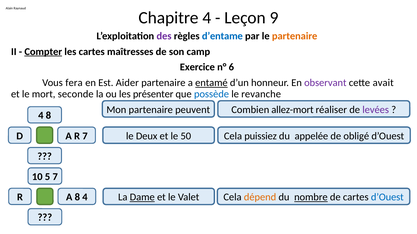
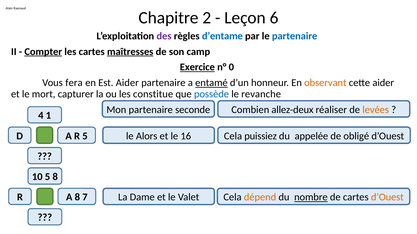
Chapitre 4: 4 -> 2 (207, 18)
9: 9 -> 6 (274, 18)
partenaire colour: orange -> blue (295, 36)
maîtresses underline: none -> present (130, 52)
Exercice underline: none -> present (197, 67)
6: 6 -> 0 (231, 67)
observant colour: purple -> orange (325, 83)
cette avait: avait -> aider (383, 83)
seconde: seconde -> capturer (76, 94)
présenter: présenter -> constitue (153, 94)
peuvent: peuvent -> seconde (193, 110)
allez-mort: allez-mort -> allez-deux (292, 110)
levées colour: purple -> orange (376, 110)
4 8: 8 -> 1 (48, 116)
R 7: 7 -> 5 (85, 136)
Deux: Deux -> Alors (147, 136)
50: 50 -> 16 (186, 136)
5 7: 7 -> 8 (55, 177)
8 4: 4 -> 7 (85, 198)
Dame underline: present -> none (142, 198)
d’Ouest colour: blue -> orange (387, 198)
